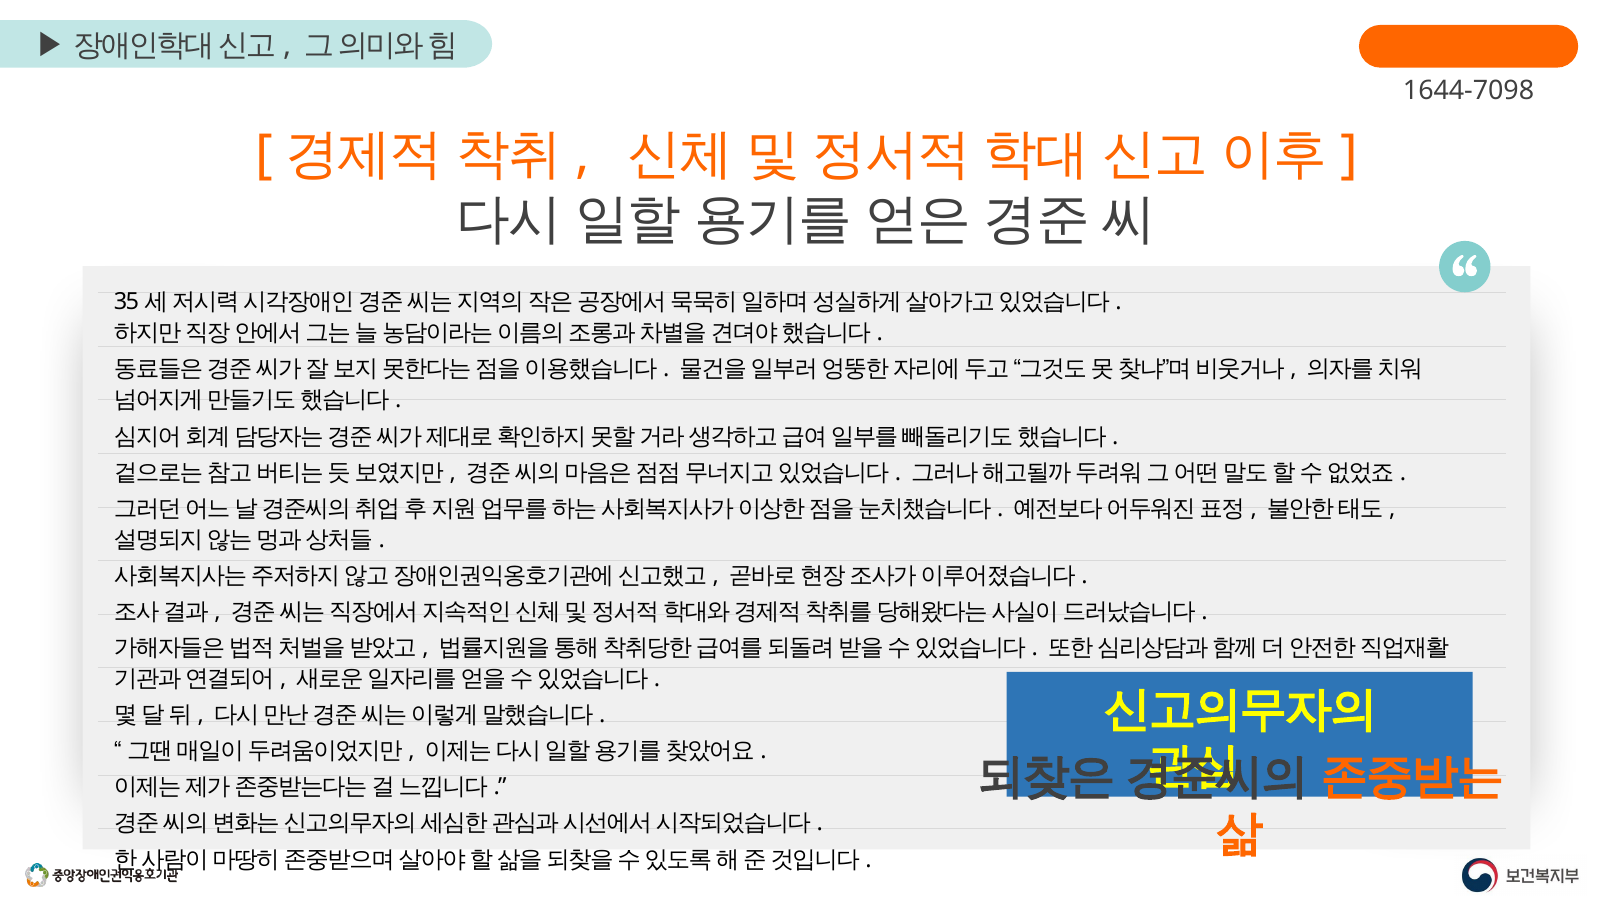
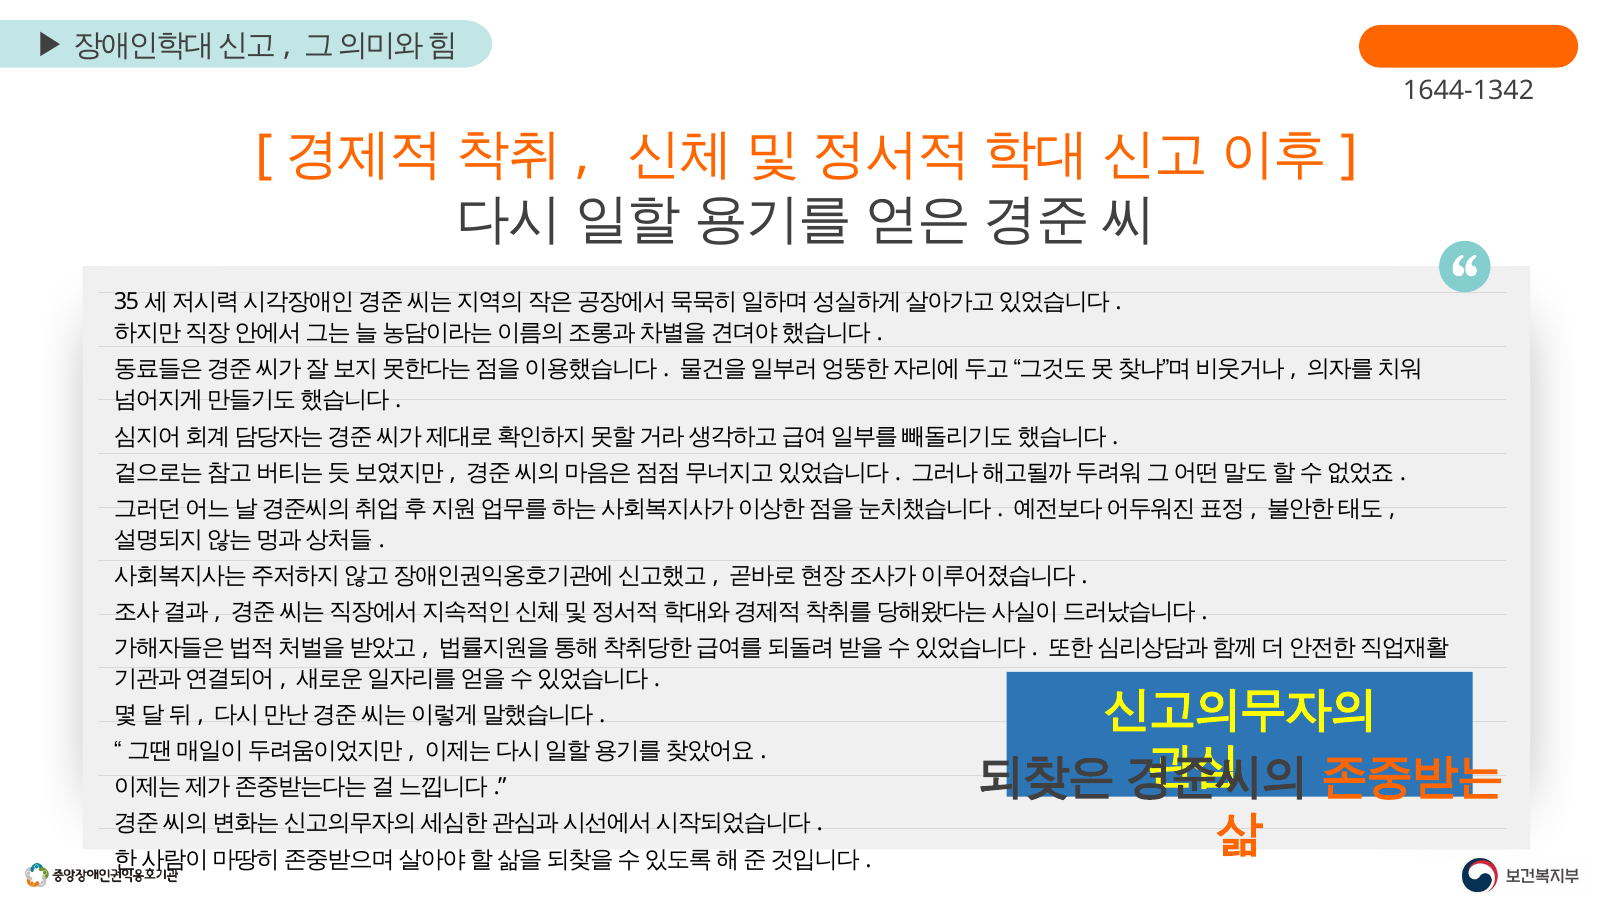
1644-7098: 1644-7098 -> 1644-1342 (1469, 90)
